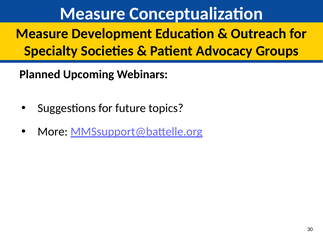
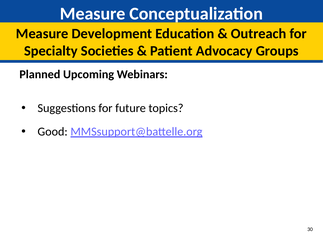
More: More -> Good (53, 132)
